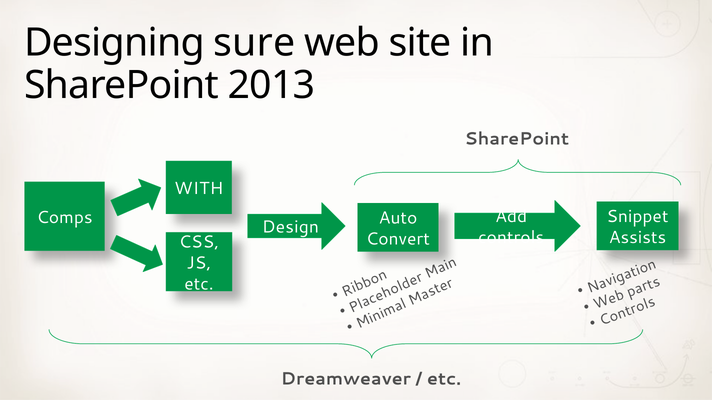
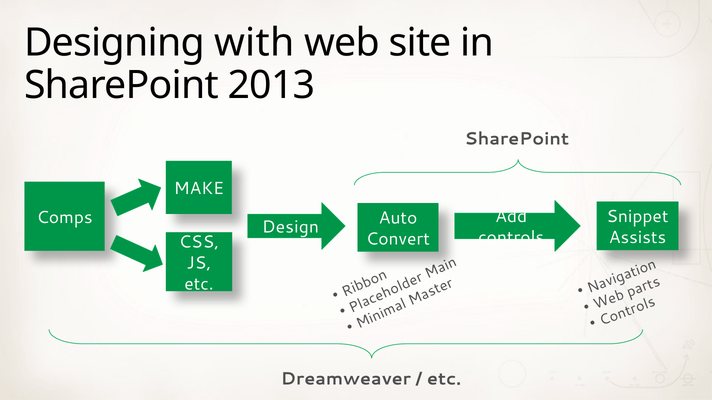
sure: sure -> with (254, 43)
WITH: WITH -> MAKE (199, 189)
